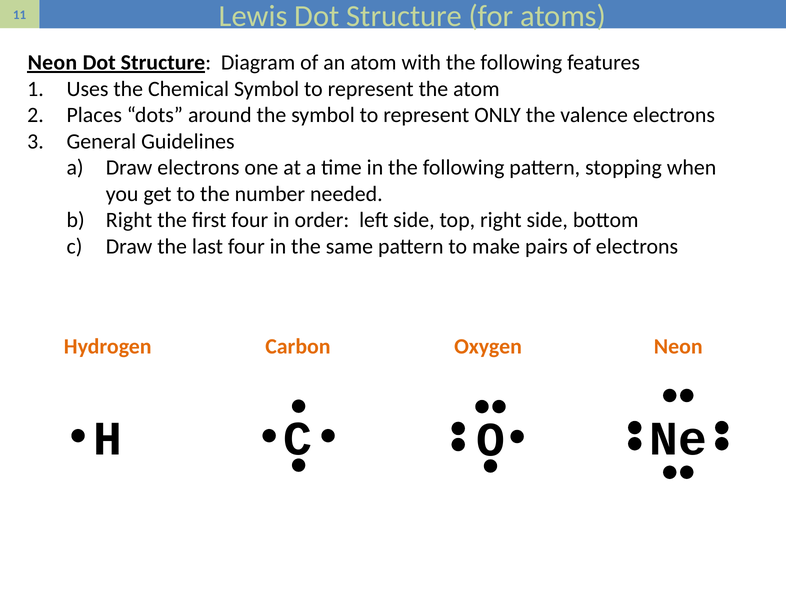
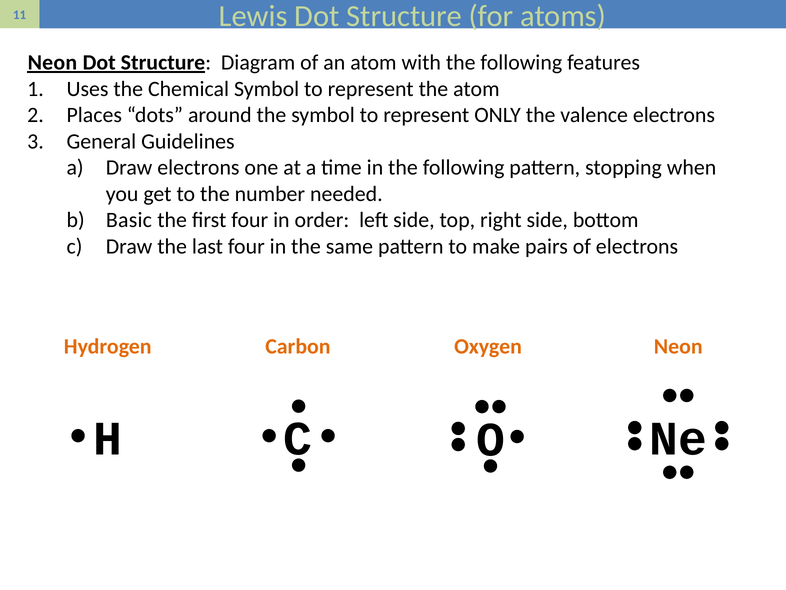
Right: Right -> Basic (129, 220)
